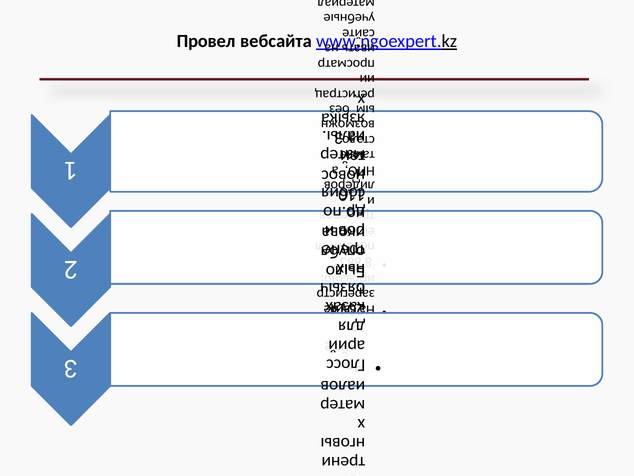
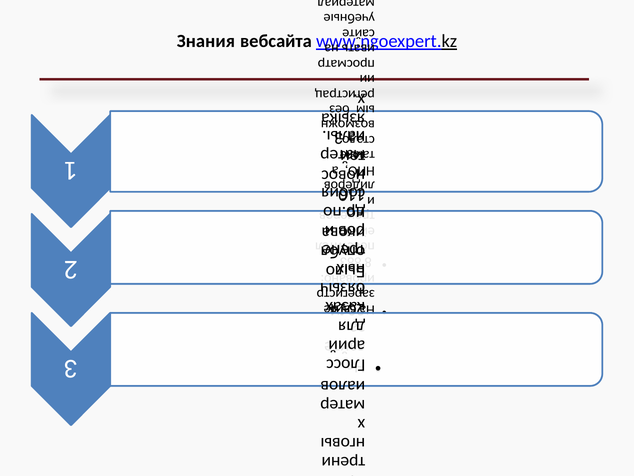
Провел: Провел -> Знания (206, 41)
